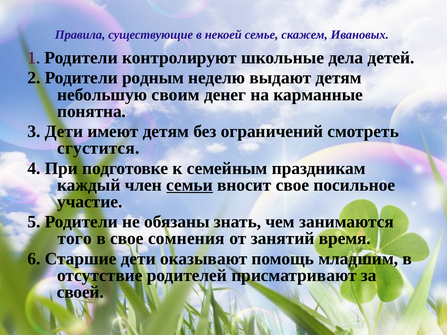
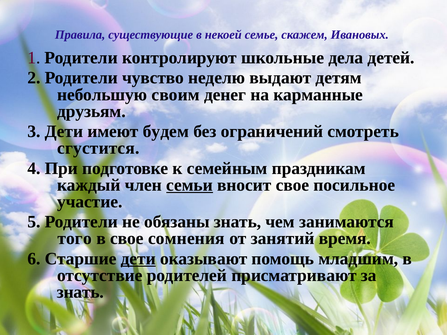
родным: родным -> чувство (153, 78)
понятна: понятна -> друзьям (91, 111)
имеют детям: детям -> будем (166, 132)
дети underline: none -> present (138, 259)
своей: своей -> знать (80, 292)
